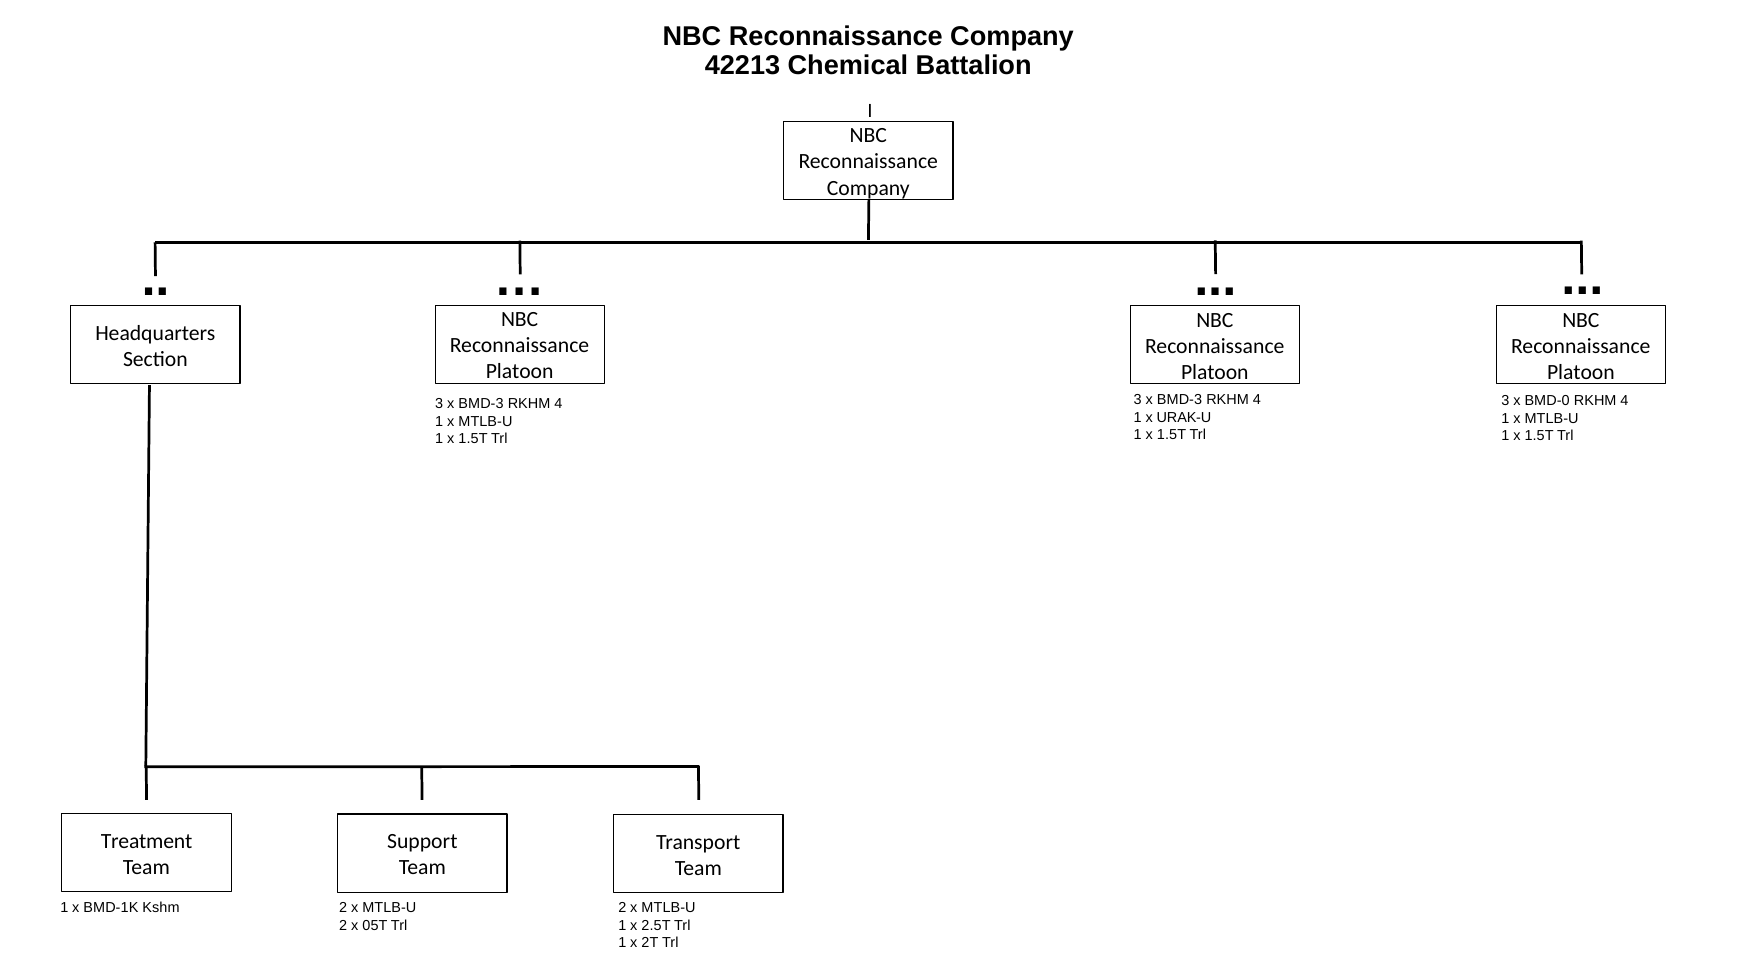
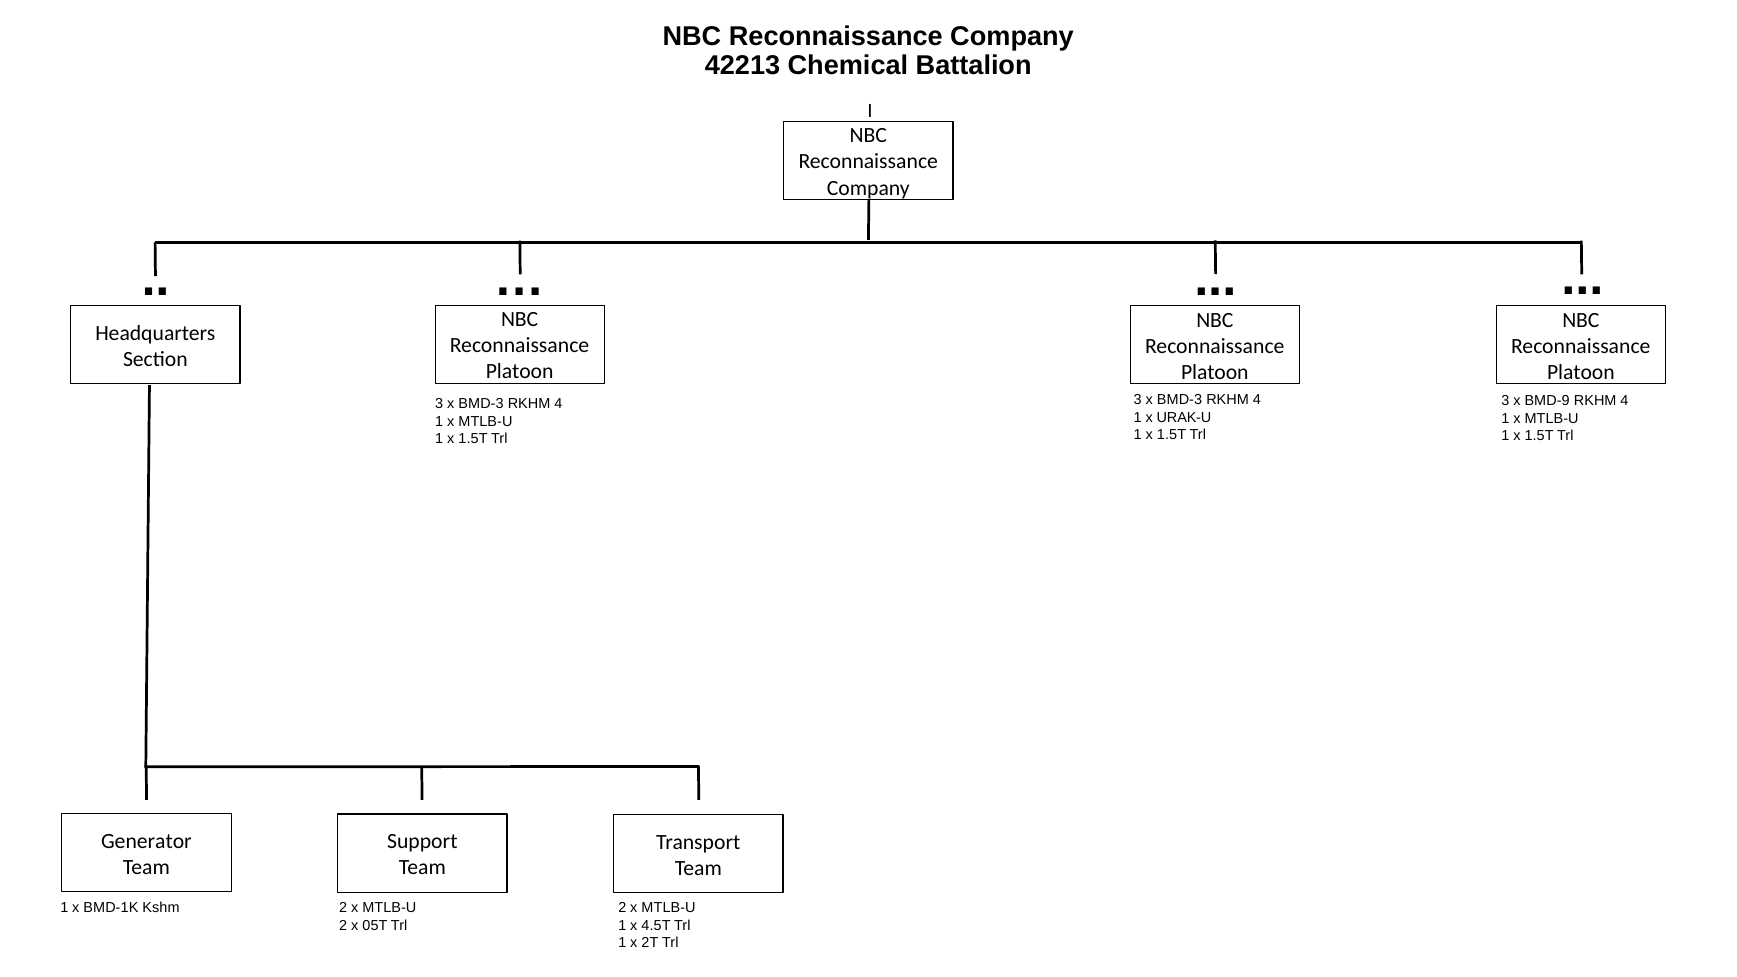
BMD-0: BMD-0 -> BMD-9 (1547, 401)
Treatment: Treatment -> Generator (146, 841)
2.5T: 2.5T -> 4.5T (656, 925)
